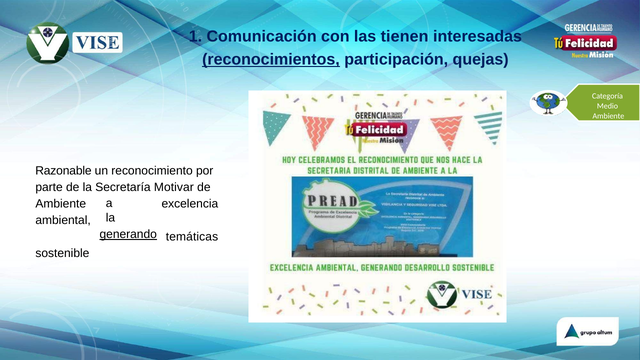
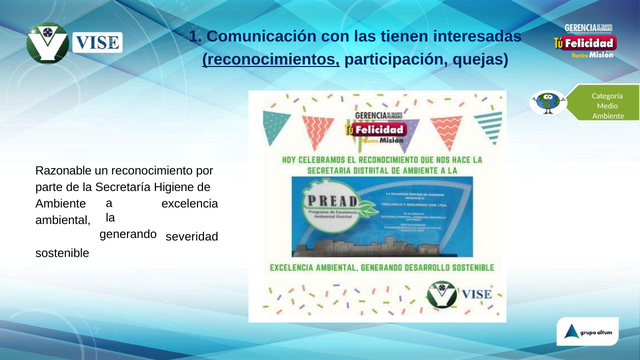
Motivar: Motivar -> Higiene (174, 187)
generando underline: present -> none (128, 234)
temáticas: temáticas -> severidad (192, 237)
